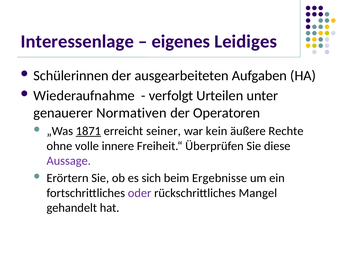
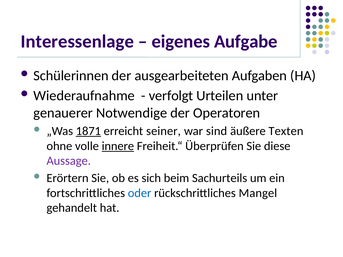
Leidiges: Leidiges -> Aufgabe (246, 42)
Normativen: Normativen -> Notwendige (132, 113)
kein: kein -> sind (217, 131)
Rechte: Rechte -> Texten (286, 131)
innere underline: none -> present (118, 146)
Ergebnisse: Ergebnisse -> Sachurteils (220, 178)
oder colour: purple -> blue (140, 193)
